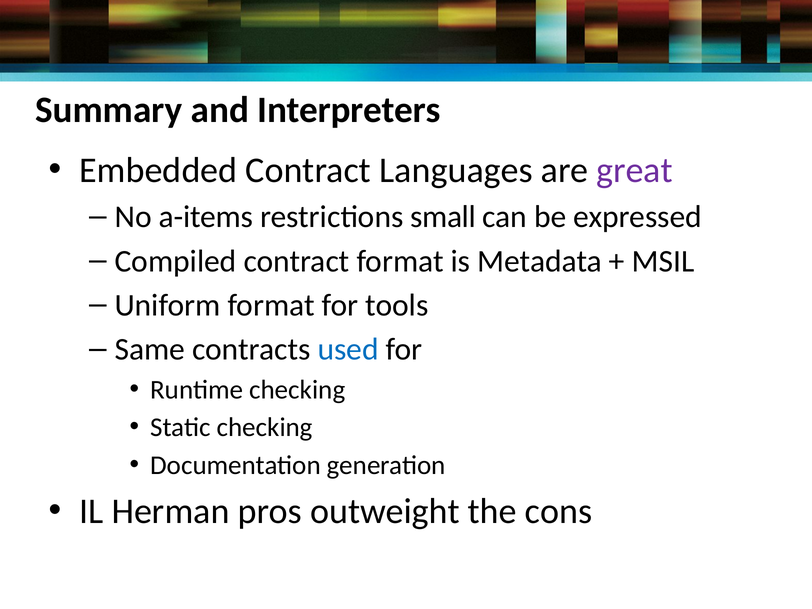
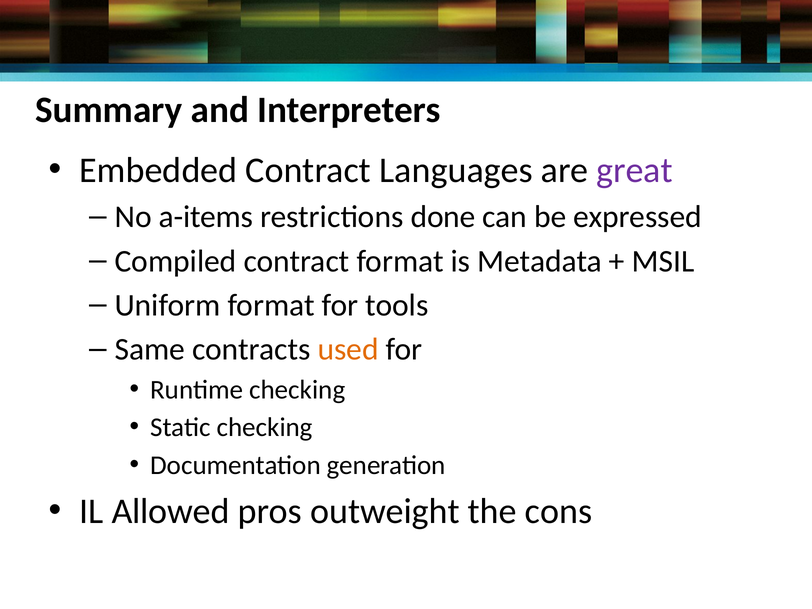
small: small -> done (443, 217)
used colour: blue -> orange (348, 349)
Herman: Herman -> Allowed (171, 511)
